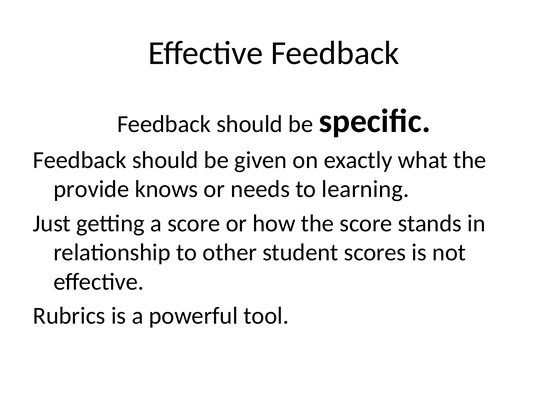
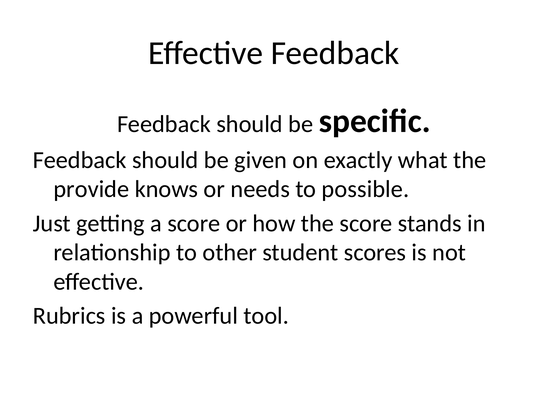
learning: learning -> possible (365, 189)
